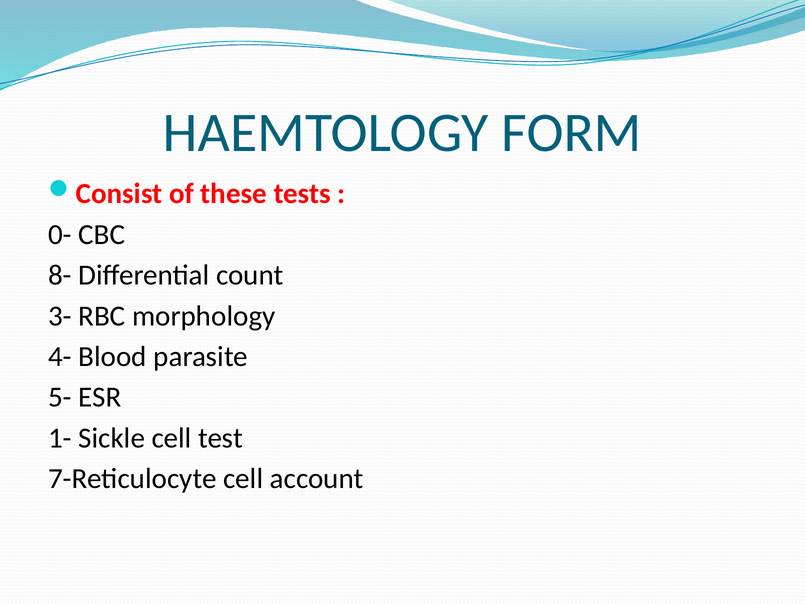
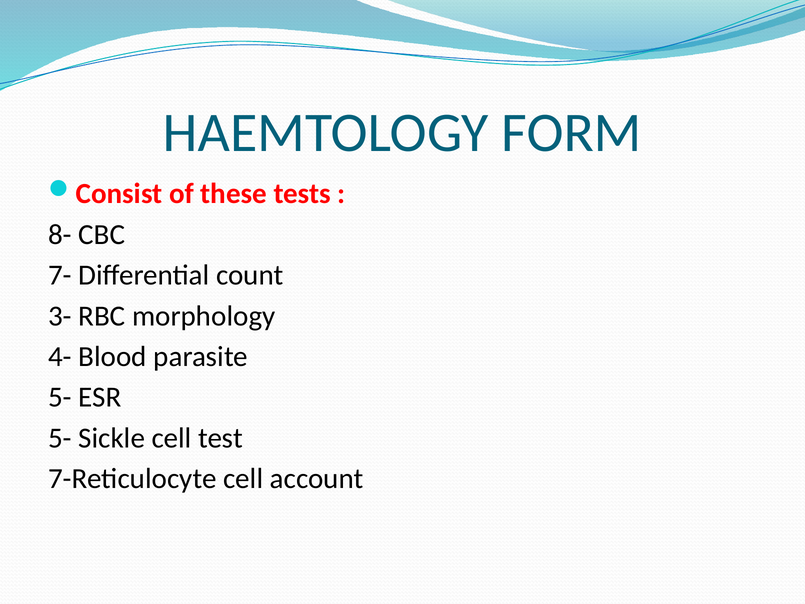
0-: 0- -> 8- (60, 234)
8-: 8- -> 7- (60, 275)
1-: 1- -> 5- (60, 438)
